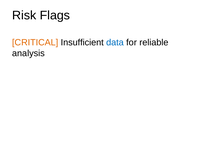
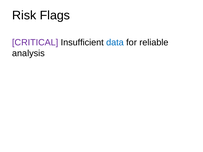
CRITICAL colour: orange -> purple (35, 43)
